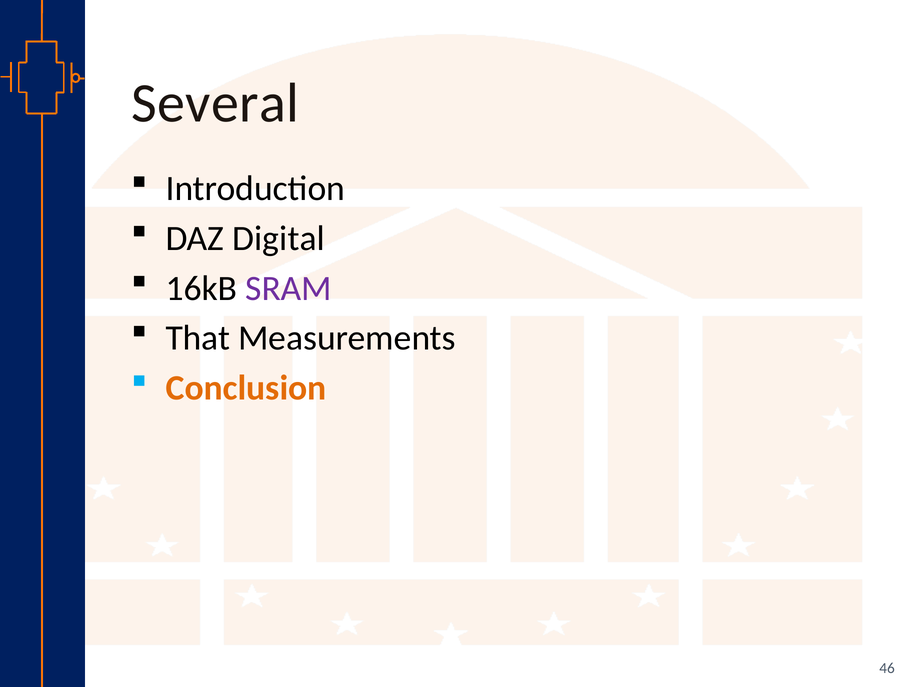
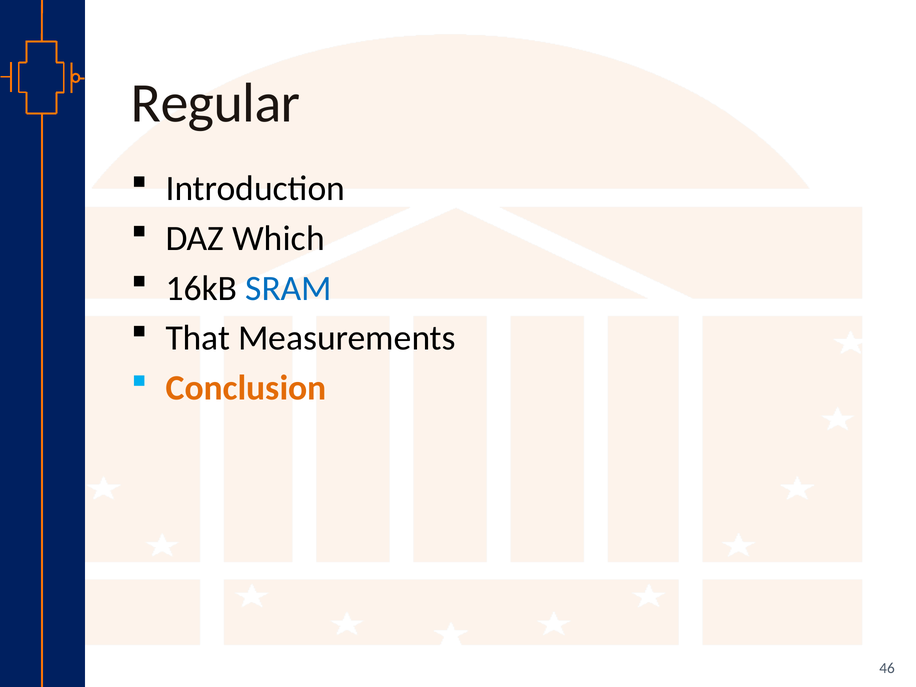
Several: Several -> Regular (216, 103)
Digital: Digital -> Which (279, 238)
SRAM colour: purple -> blue (289, 288)
